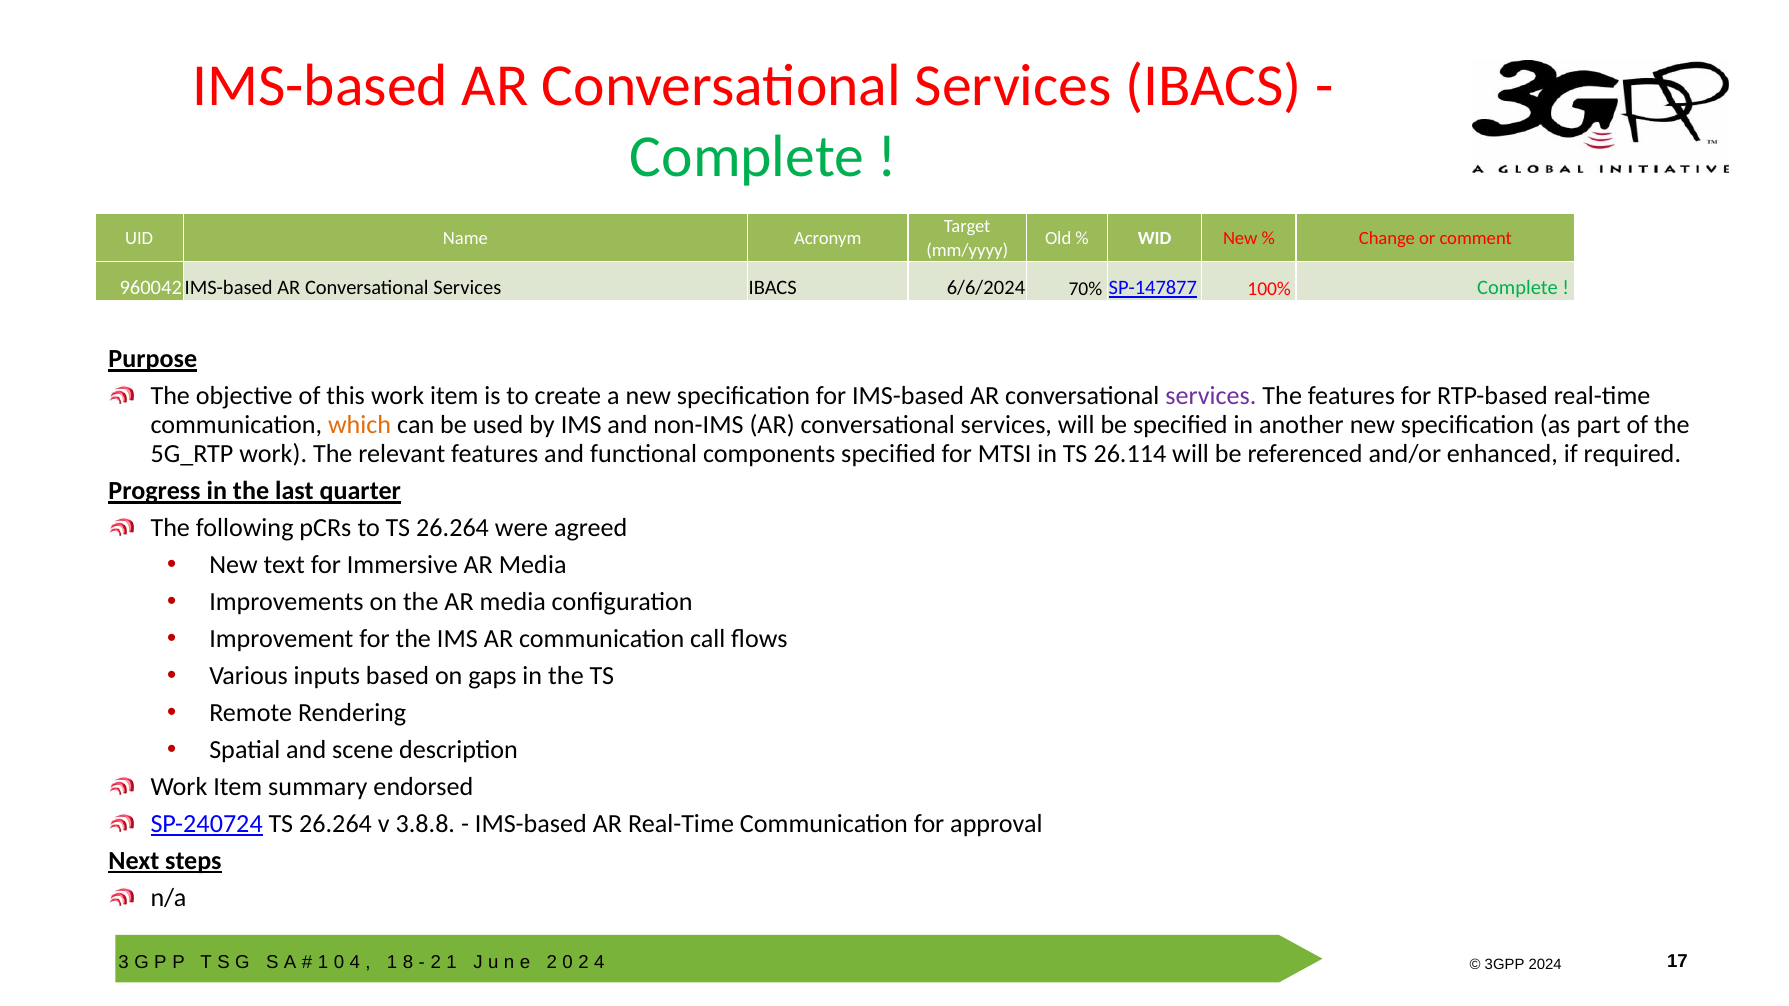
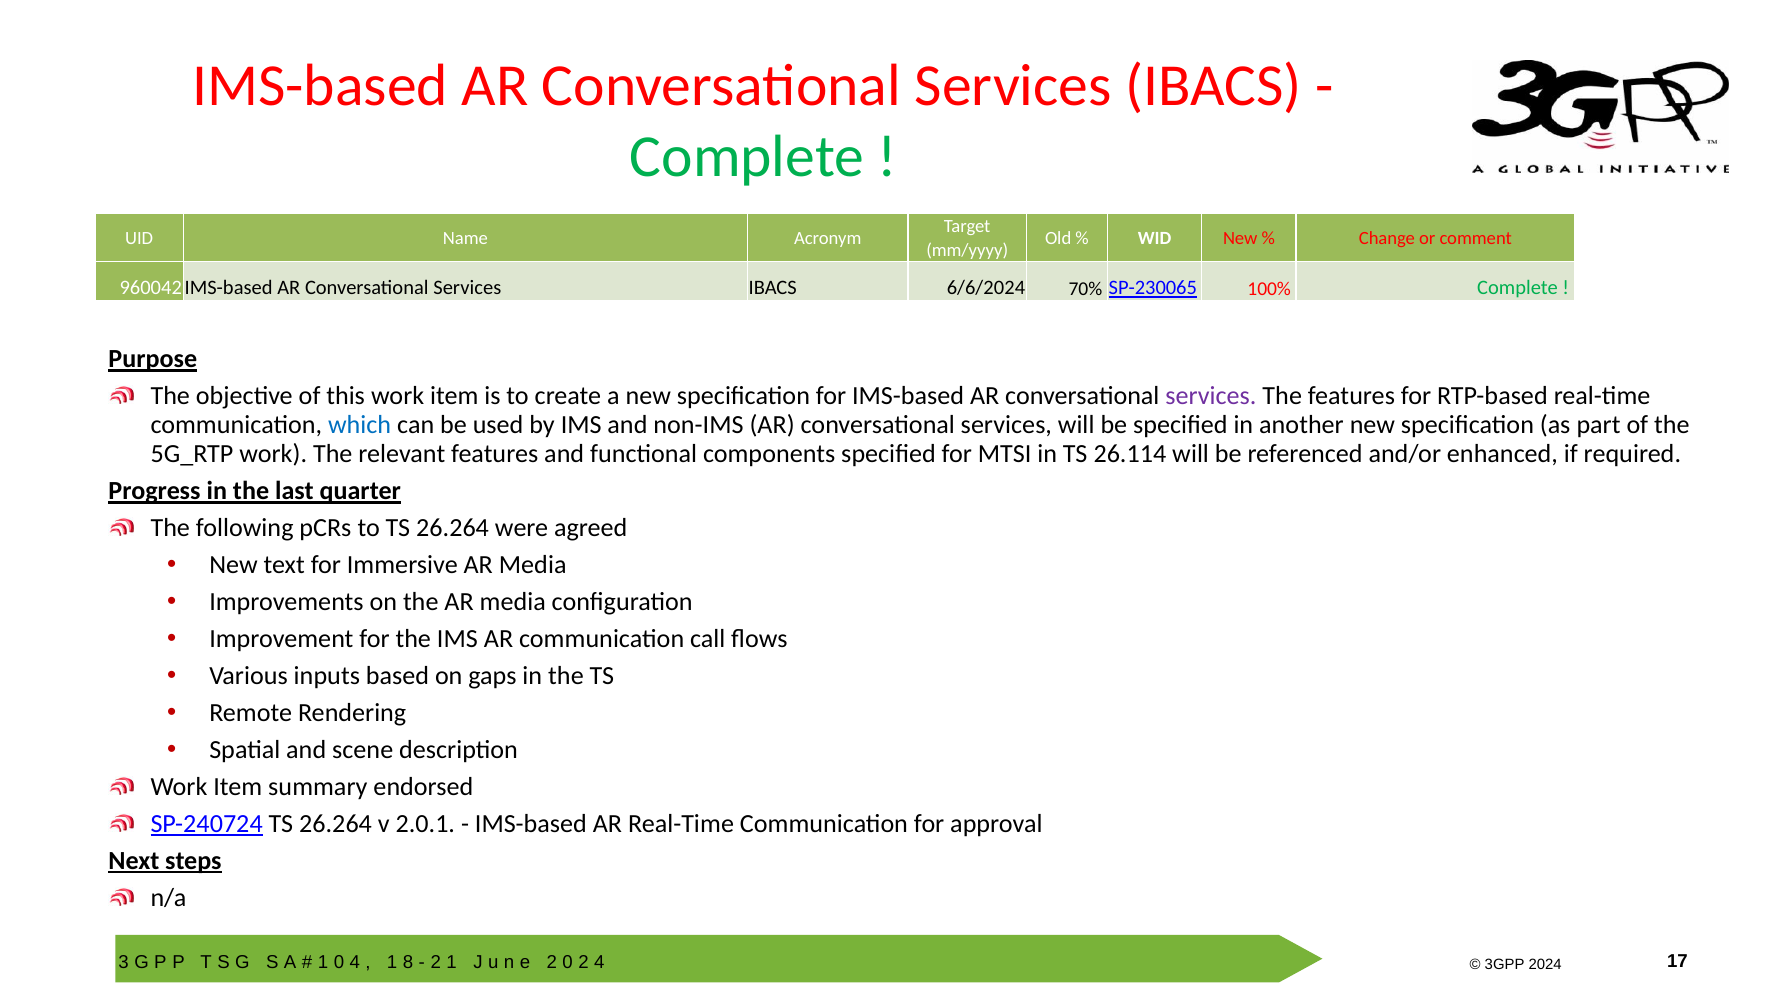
SP-147877: SP-147877 -> SP-230065 (1153, 288)
which colour: orange -> blue (360, 425)
3.8.8: 3.8.8 -> 2.0.1 (425, 824)
